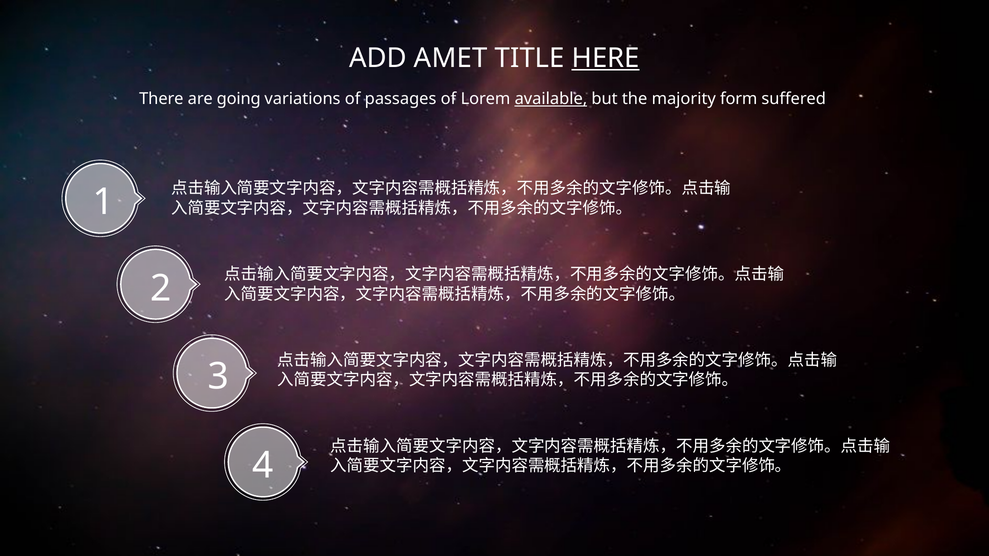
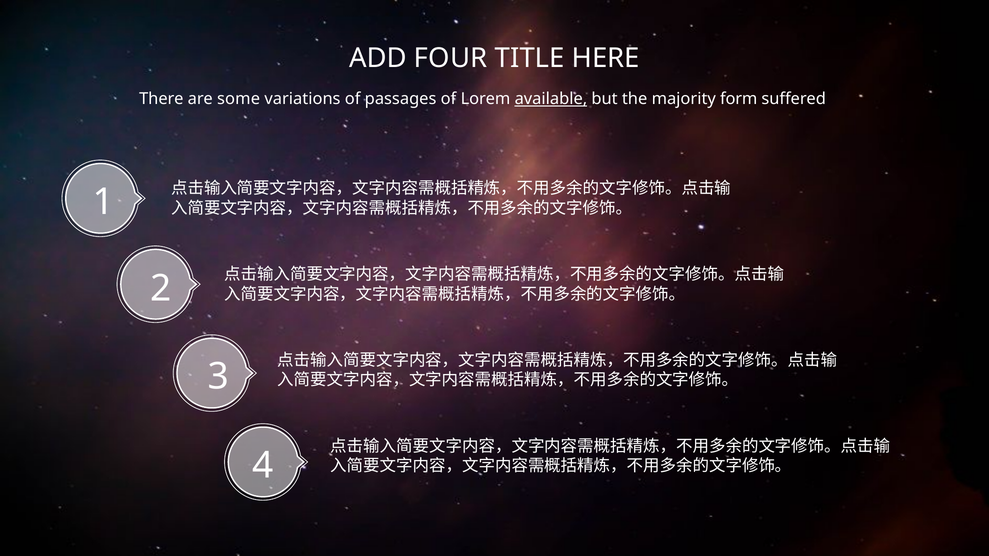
AMET: AMET -> FOUR (451, 58)
HERE underline: present -> none (606, 58)
going: going -> some (239, 99)
